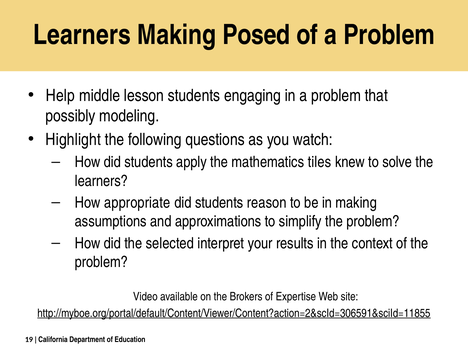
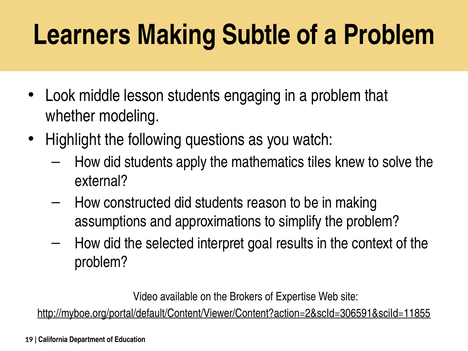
Posed: Posed -> Subtle (256, 35)
Help: Help -> Look (61, 96)
possibly: possibly -> whether (70, 116)
learners: learners -> external (101, 181)
appropriate: appropriate -> constructed (137, 203)
your: your -> goal (260, 243)
